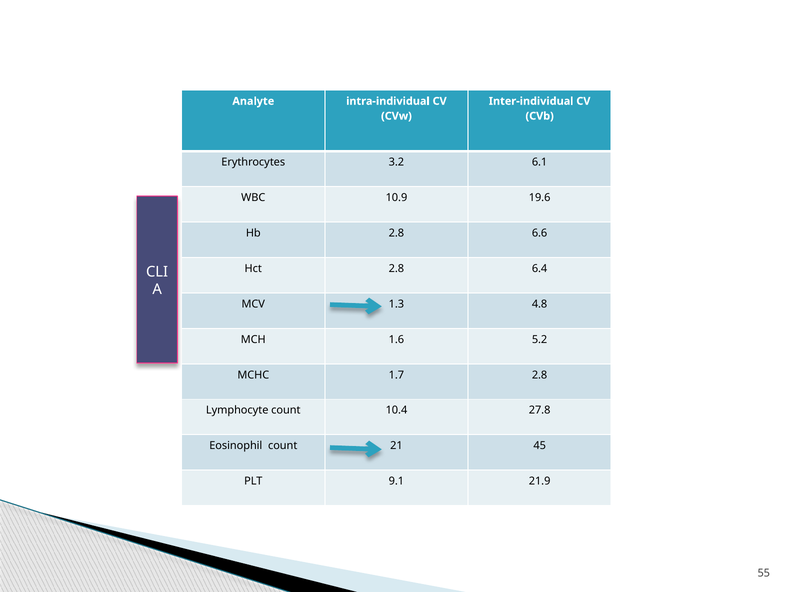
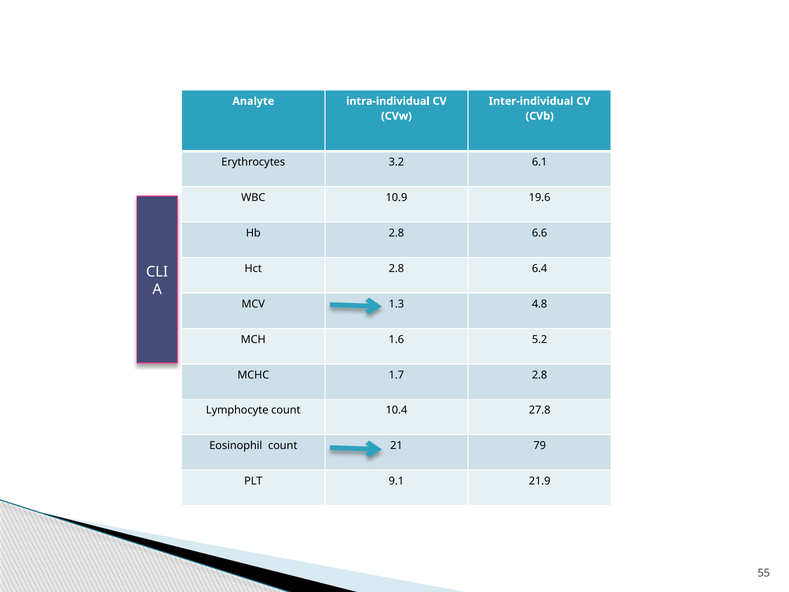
45: 45 -> 79 (540, 446)
